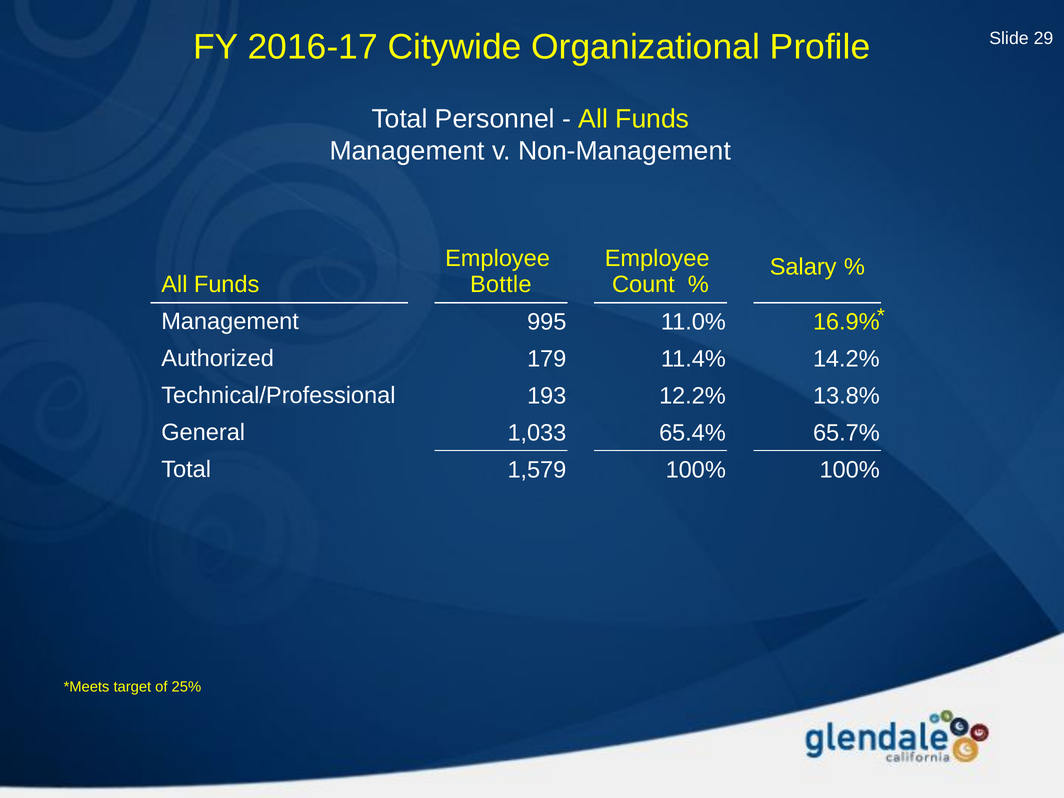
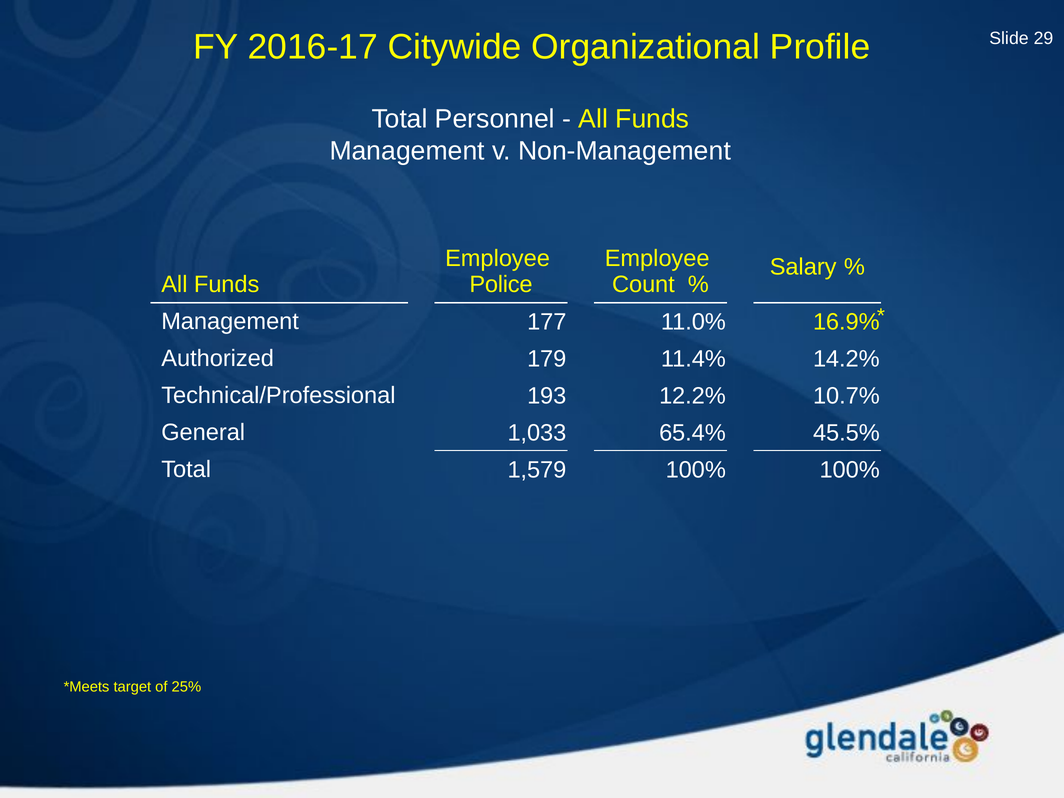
Bottle: Bottle -> Police (501, 285)
995: 995 -> 177 (547, 322)
13.8%: 13.8% -> 10.7% (846, 396)
65.7%: 65.7% -> 45.5% (846, 433)
